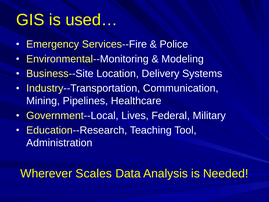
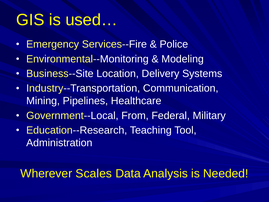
Lives: Lives -> From (135, 115)
